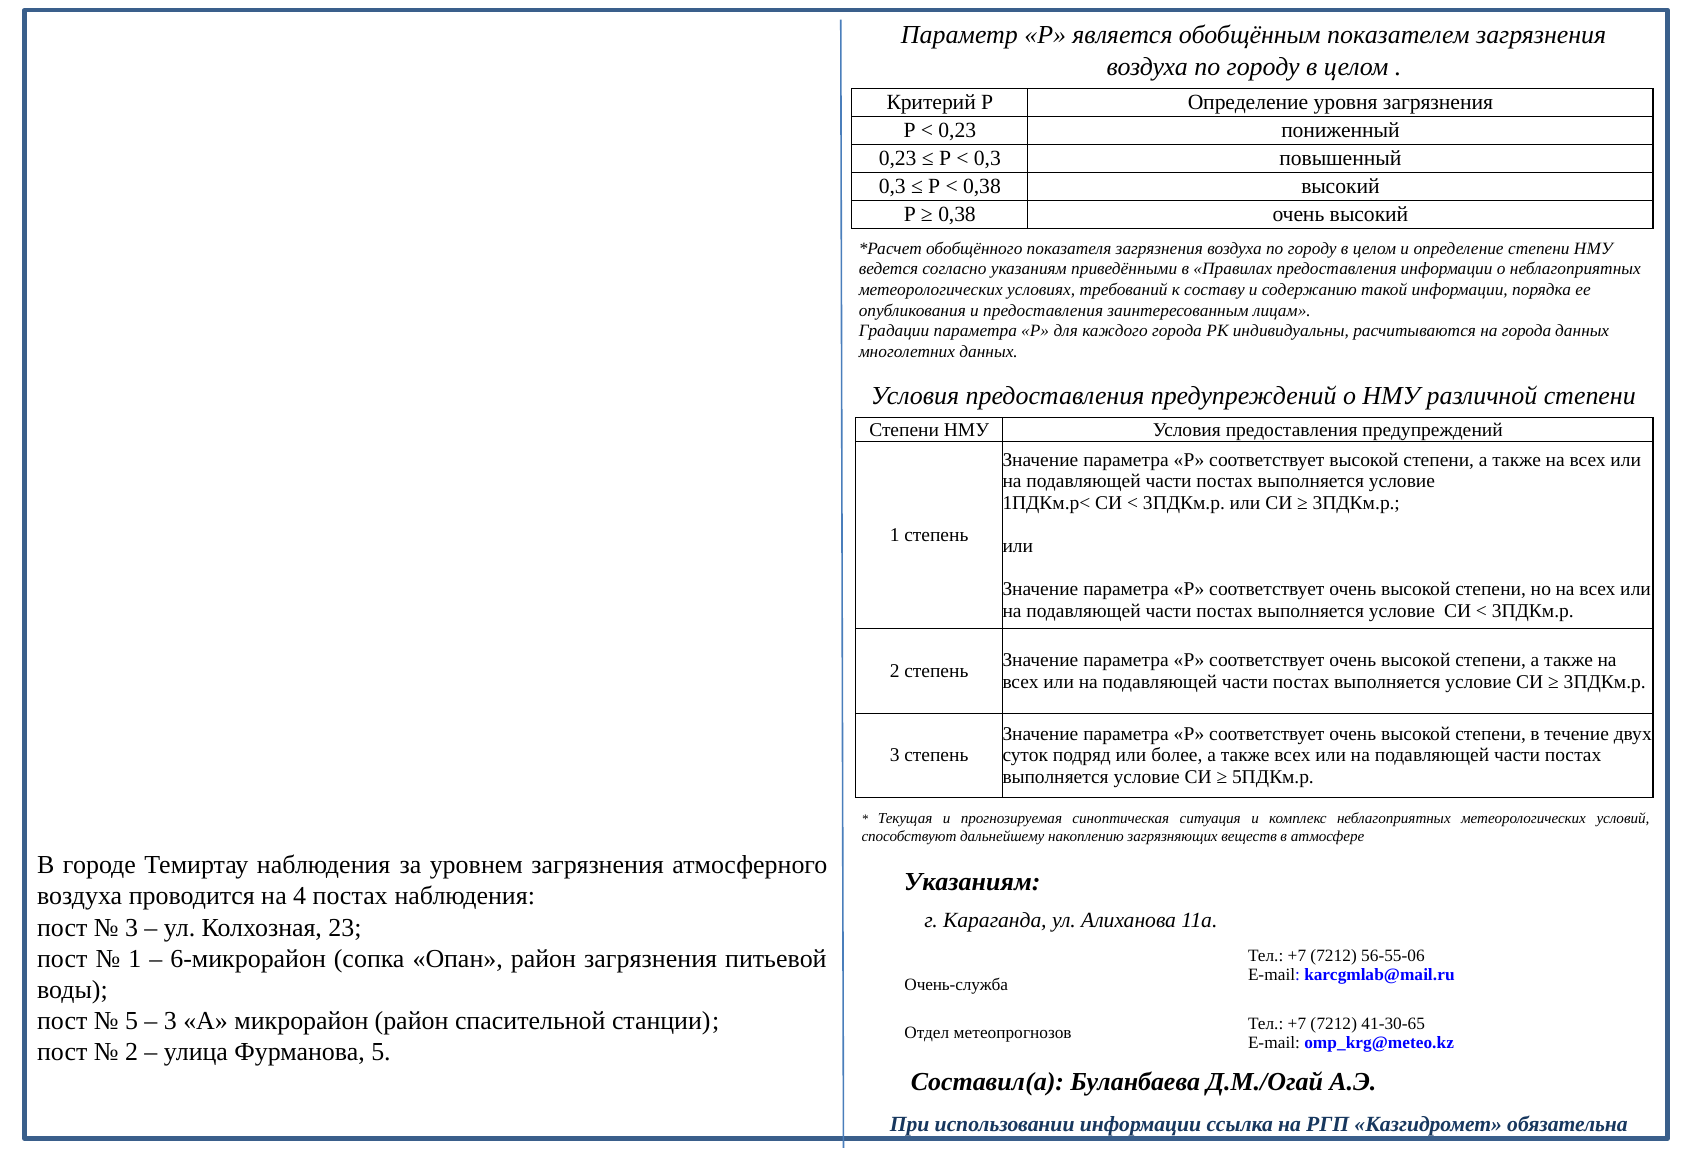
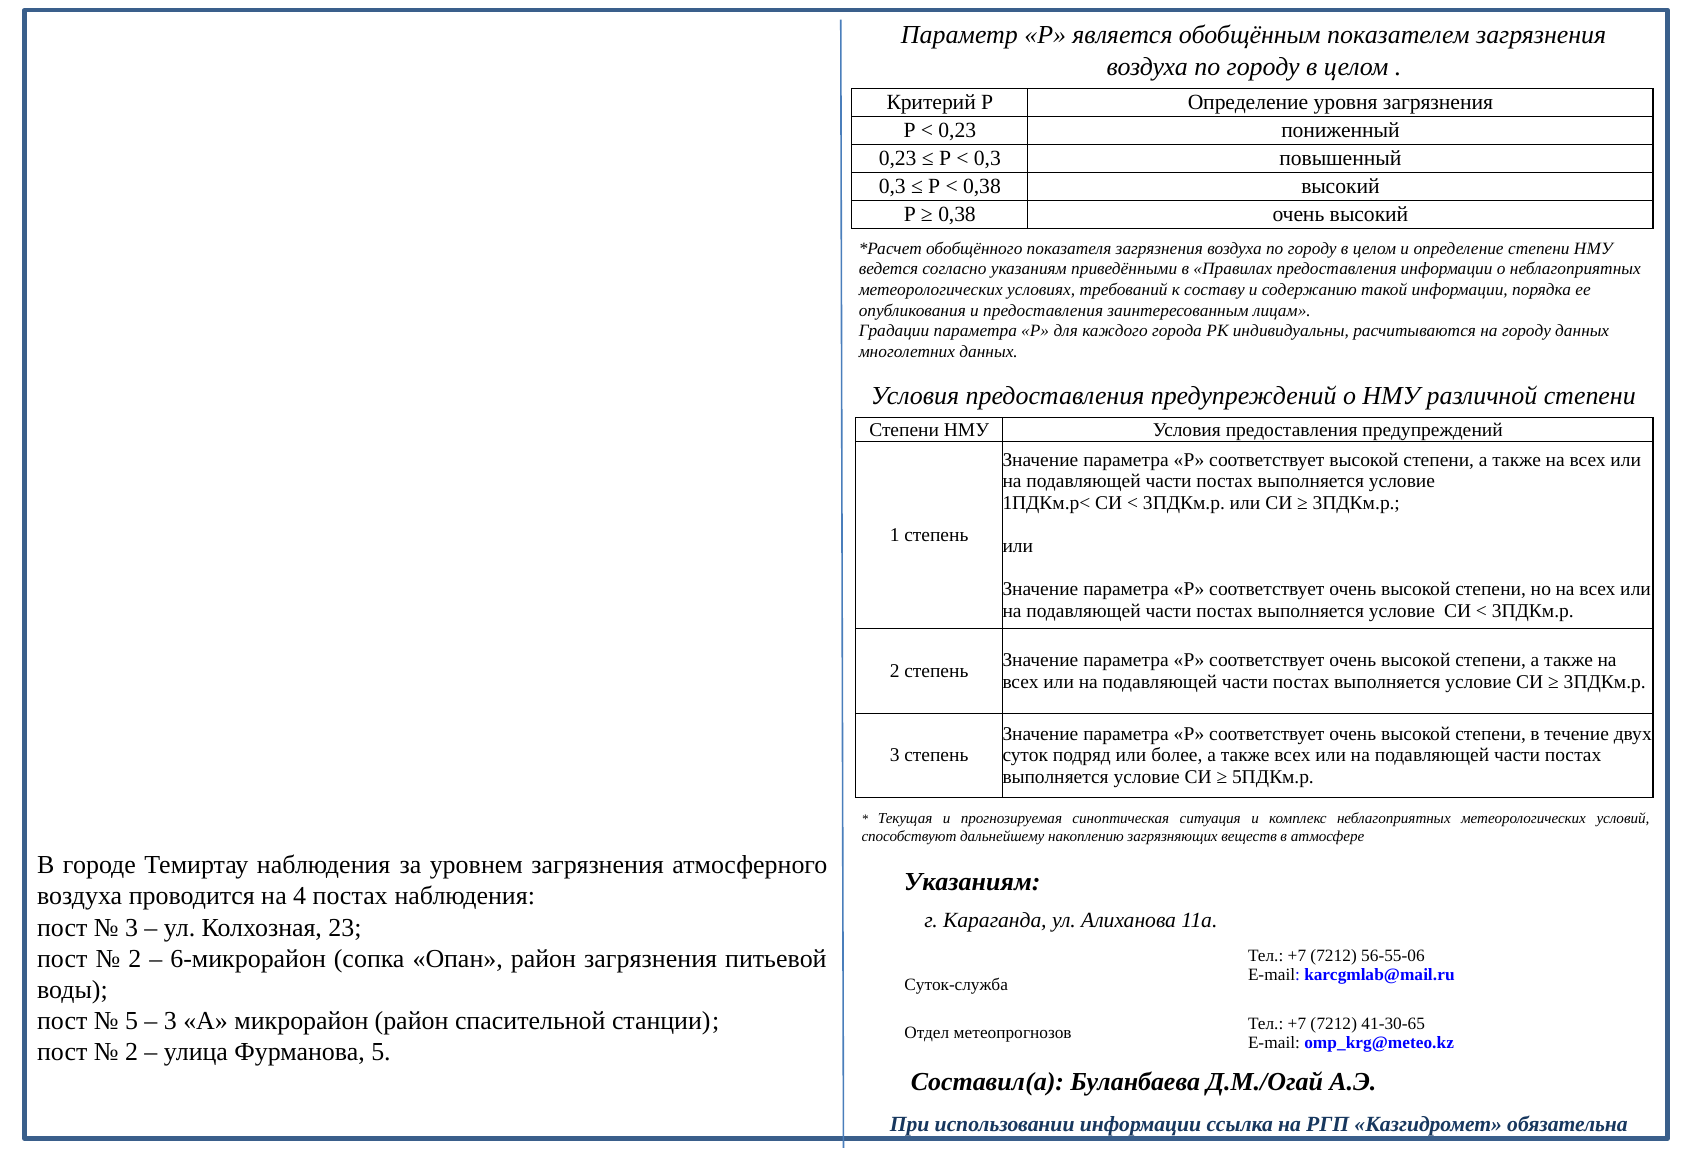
на города: города -> городу (1527, 331)
1: 1 -> 2 (135, 959)
Очень-служба: Очень-служба -> Суток-служба (956, 985)
